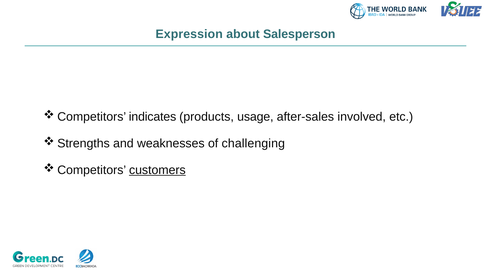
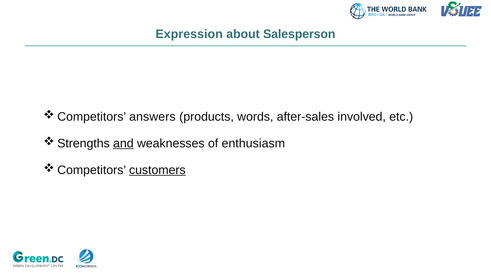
indicates: indicates -> answers (152, 117)
usage: usage -> words (255, 117)
and underline: none -> present (123, 144)
challenging: challenging -> enthusiasm (253, 144)
